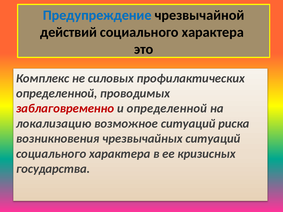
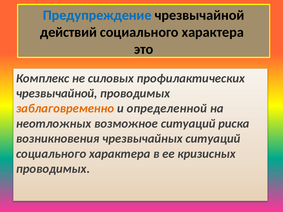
определенной: определенной -> чрезвычайной (57, 93)
заблаговременно colour: red -> orange (65, 109)
локализацию: локализацию -> неотложных (54, 124)
государства: государства -> проводимых (53, 169)
